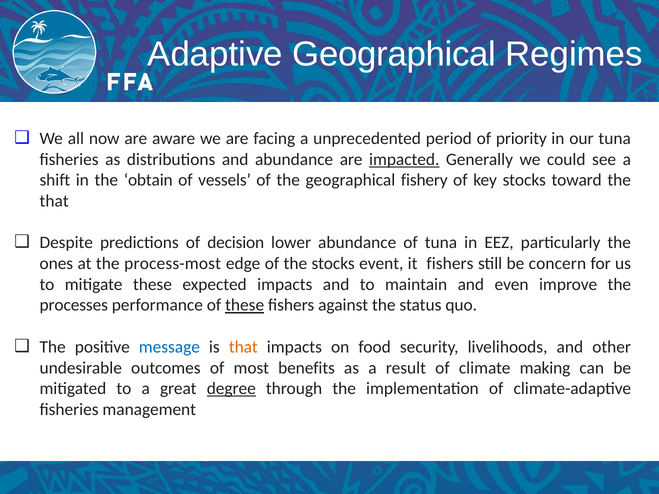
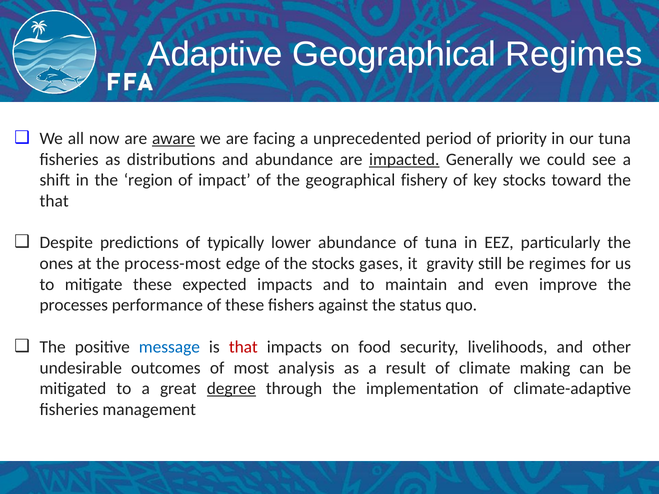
aware underline: none -> present (174, 139)
obtain: obtain -> region (148, 180)
vessels: vessels -> impact (224, 180)
decision: decision -> typically (236, 243)
event: event -> gases (381, 264)
it fishers: fishers -> gravity (450, 264)
be concern: concern -> regimes (557, 264)
these underline: present -> none (245, 305)
that colour: orange -> red (243, 347)
benefits: benefits -> analysis (306, 368)
